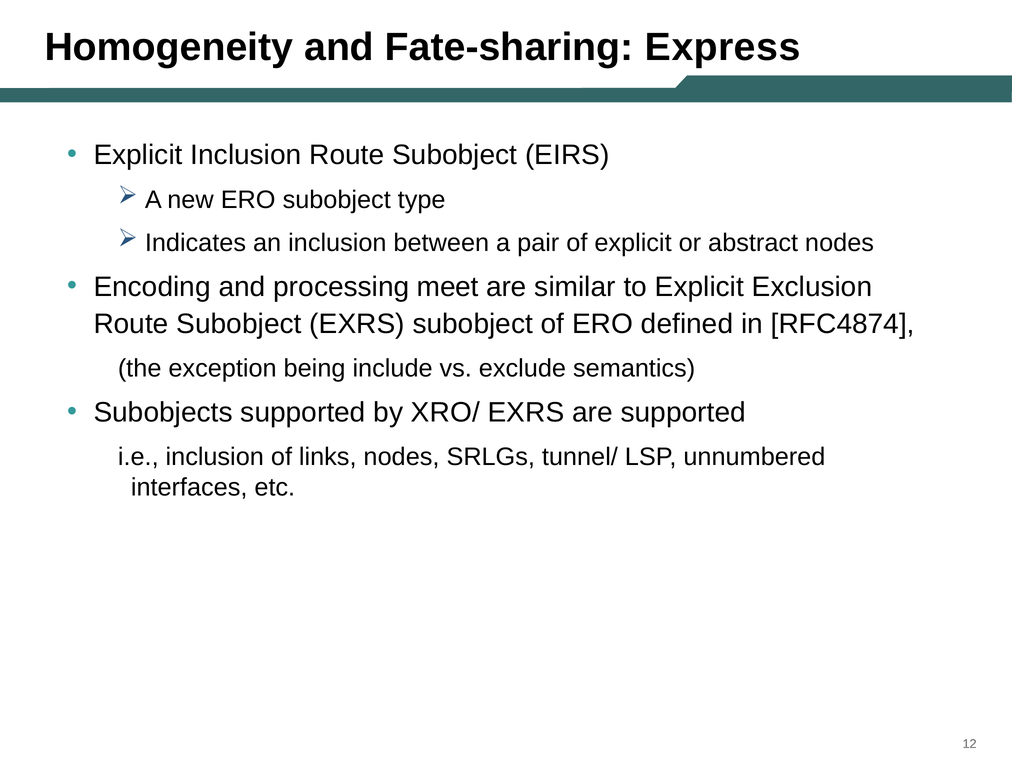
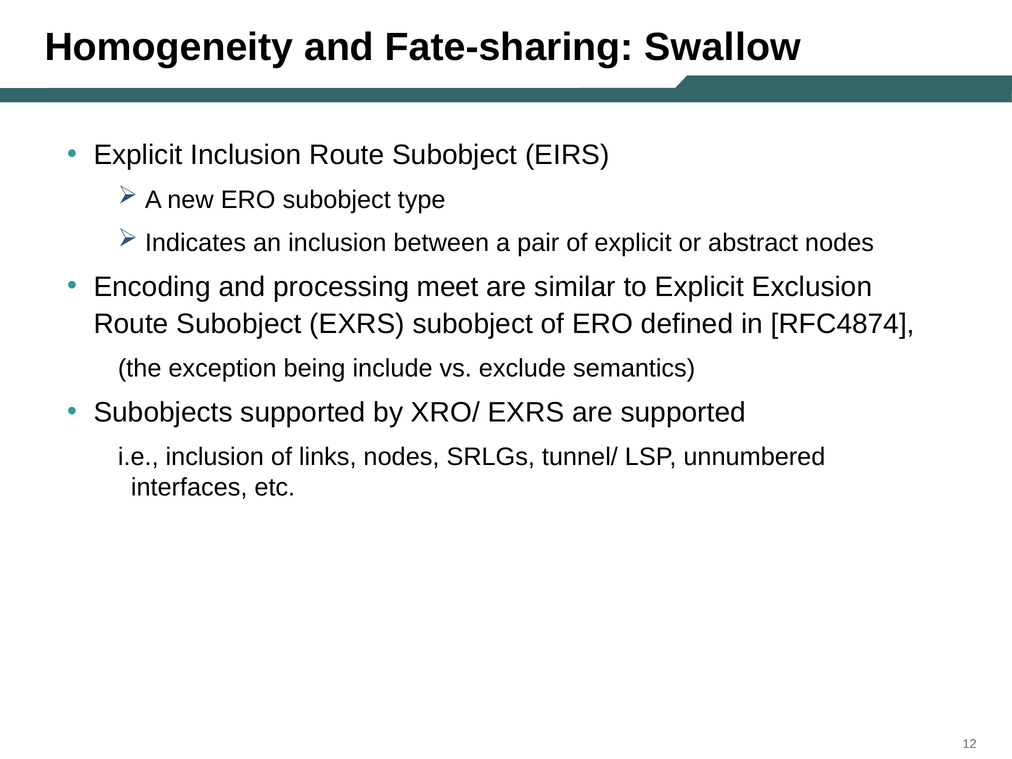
Express: Express -> Swallow (723, 47)
